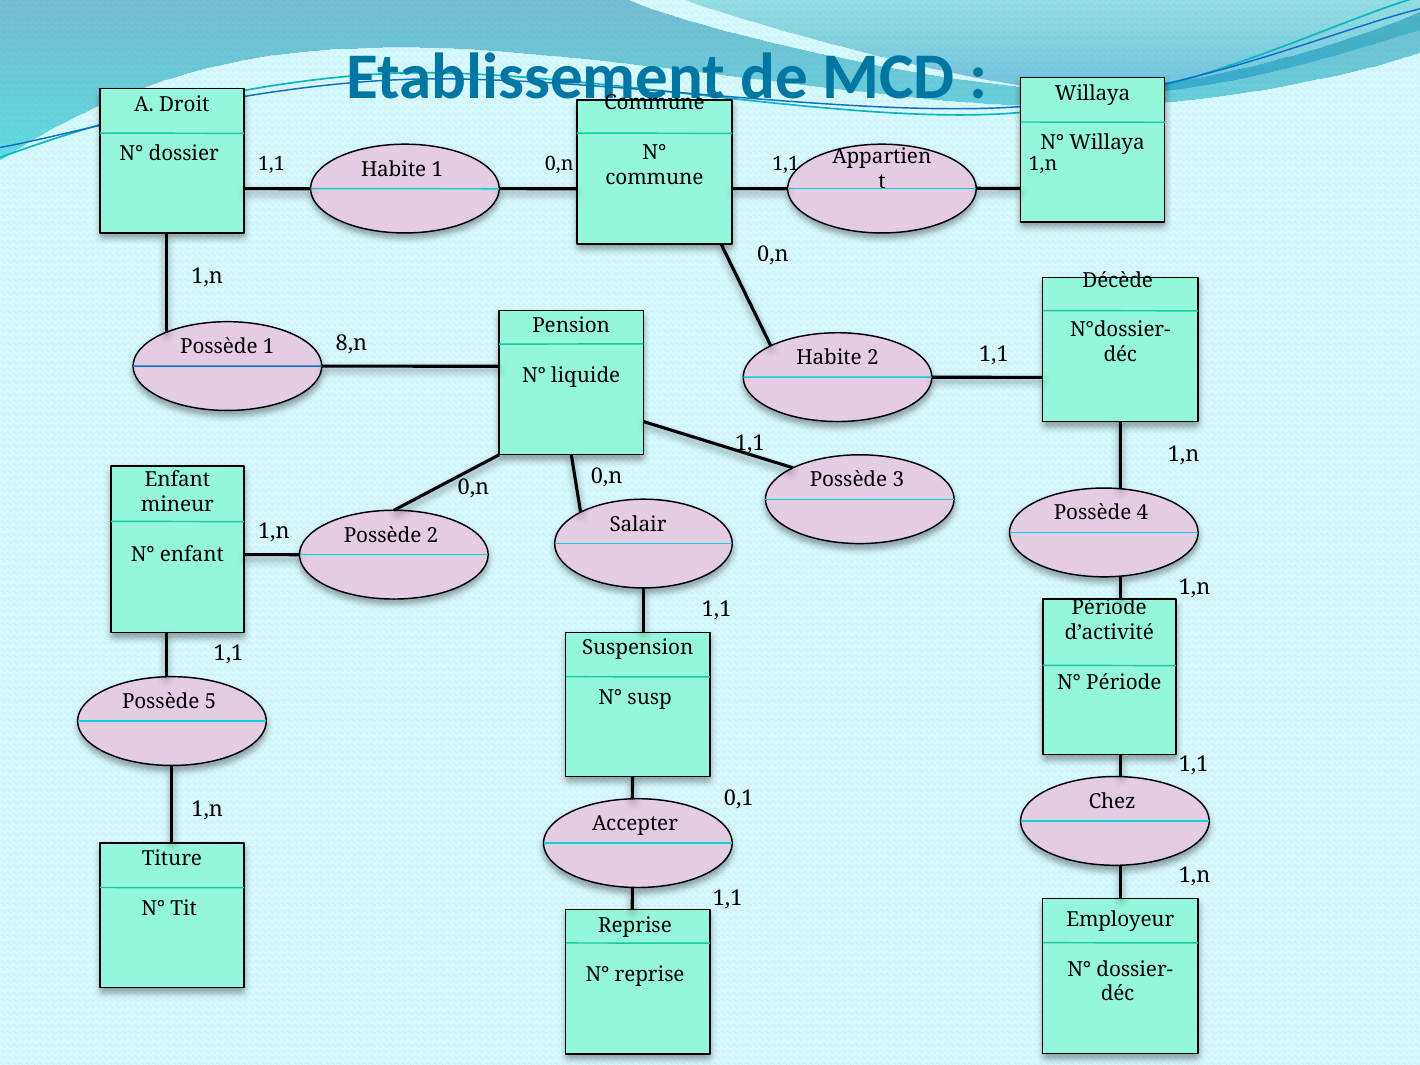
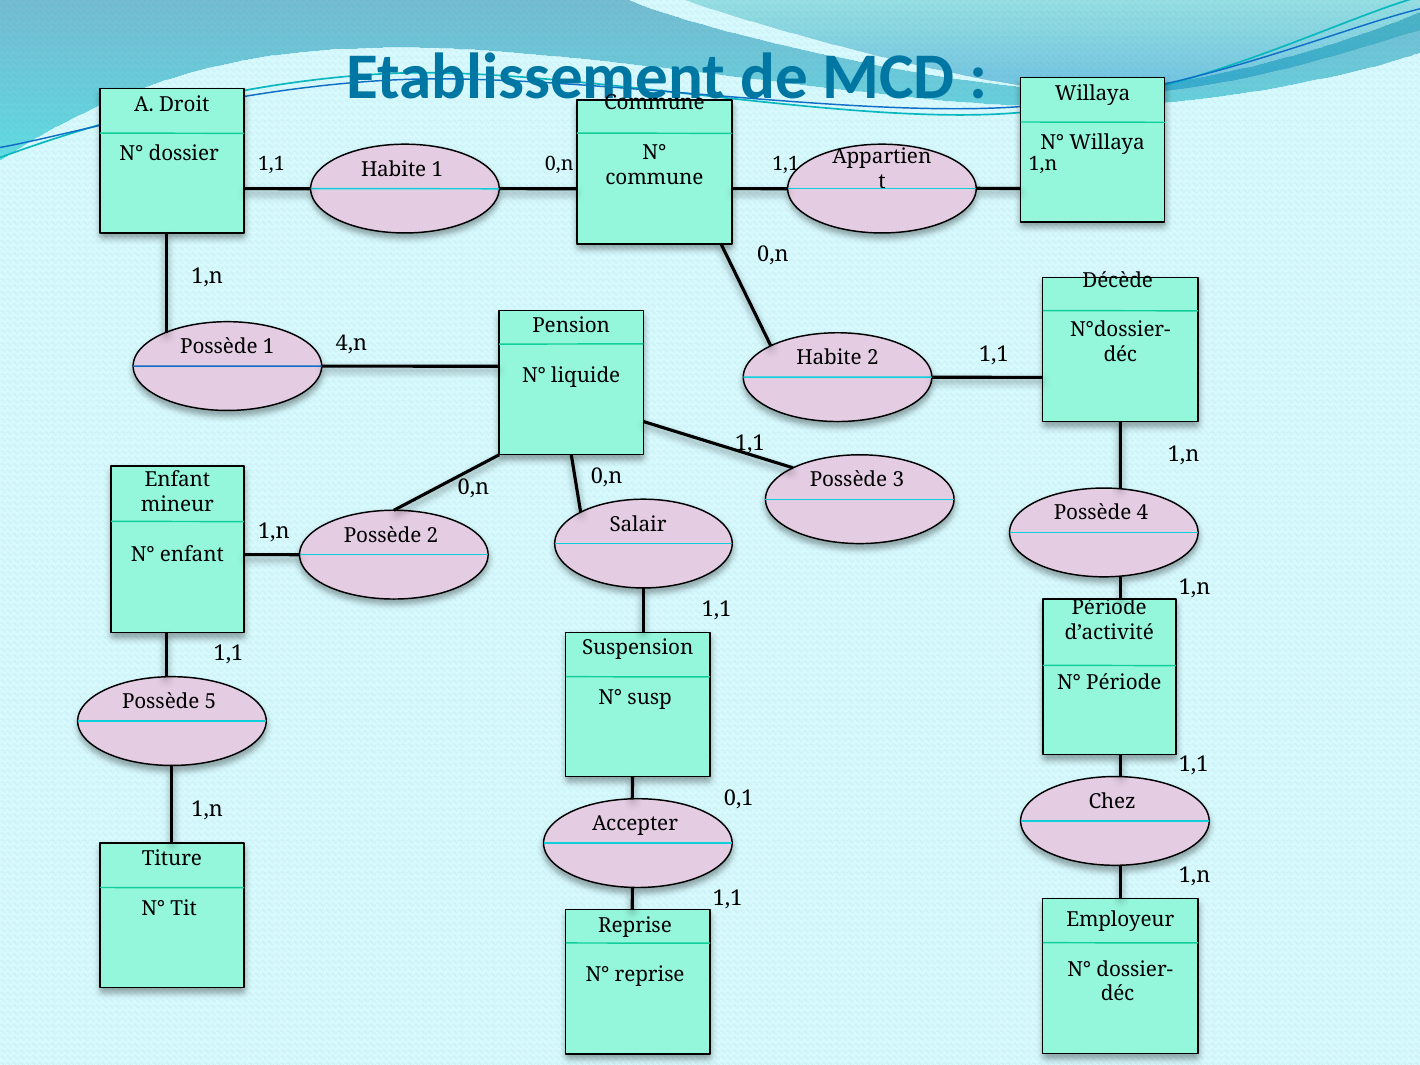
8,n: 8,n -> 4,n (351, 343)
